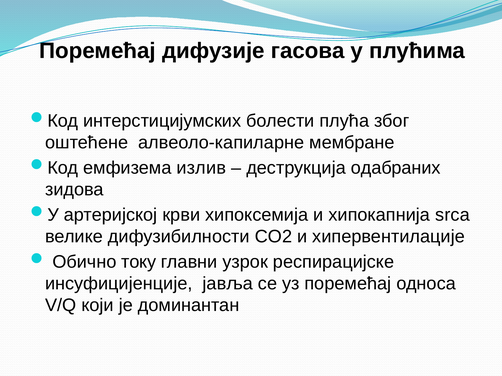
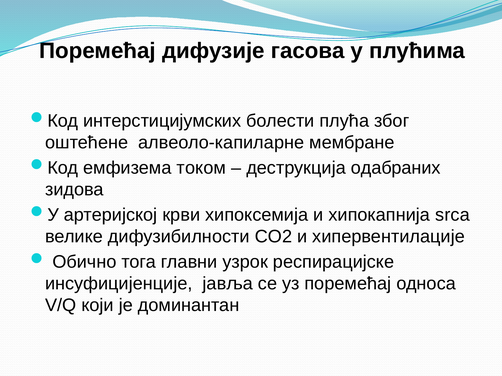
излив: излив -> током (201, 168)
току: току -> тога (139, 262)
